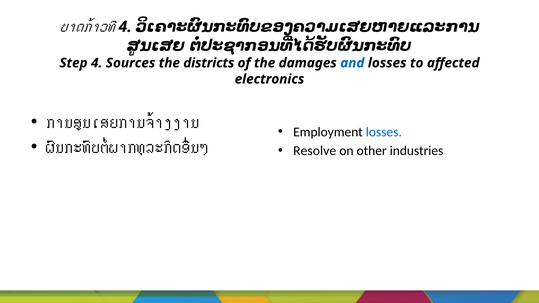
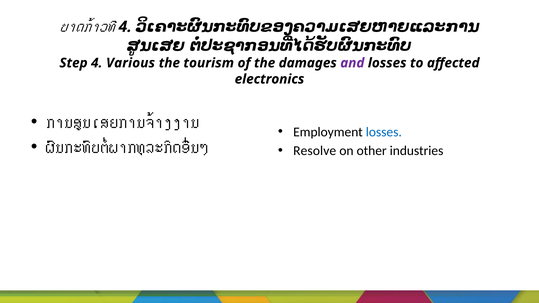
Sources: Sources -> Various (131, 63)
districts: districts -> tourism (209, 63)
and colour: blue -> purple (352, 63)
